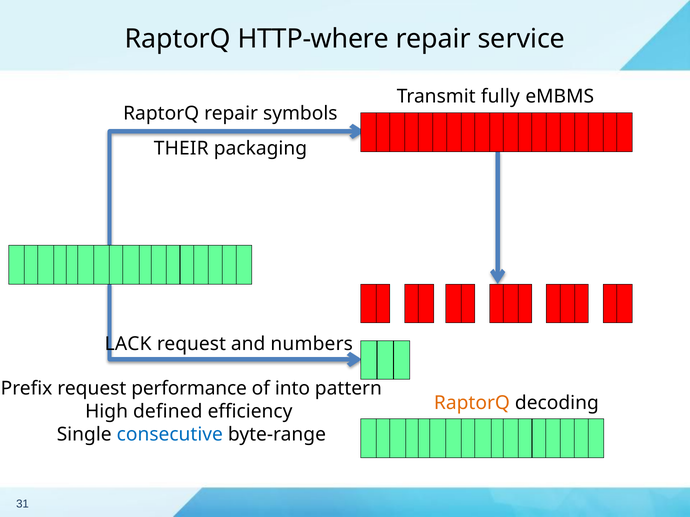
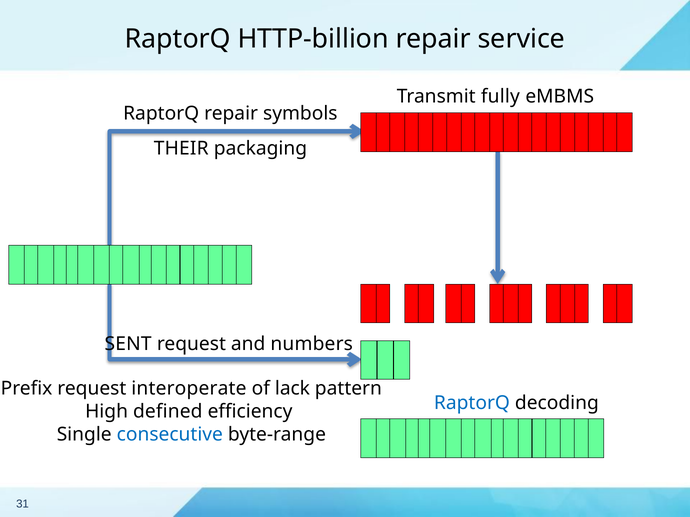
HTTP-where: HTTP-where -> HTTP-billion (313, 39)
LACK: LACK -> SENT (128, 344)
performance: performance -> interoperate (189, 389)
into: into -> lack (292, 389)
RaptorQ colour: orange -> blue (472, 403)
